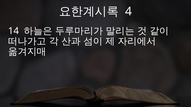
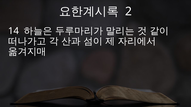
4: 4 -> 2 (129, 12)
